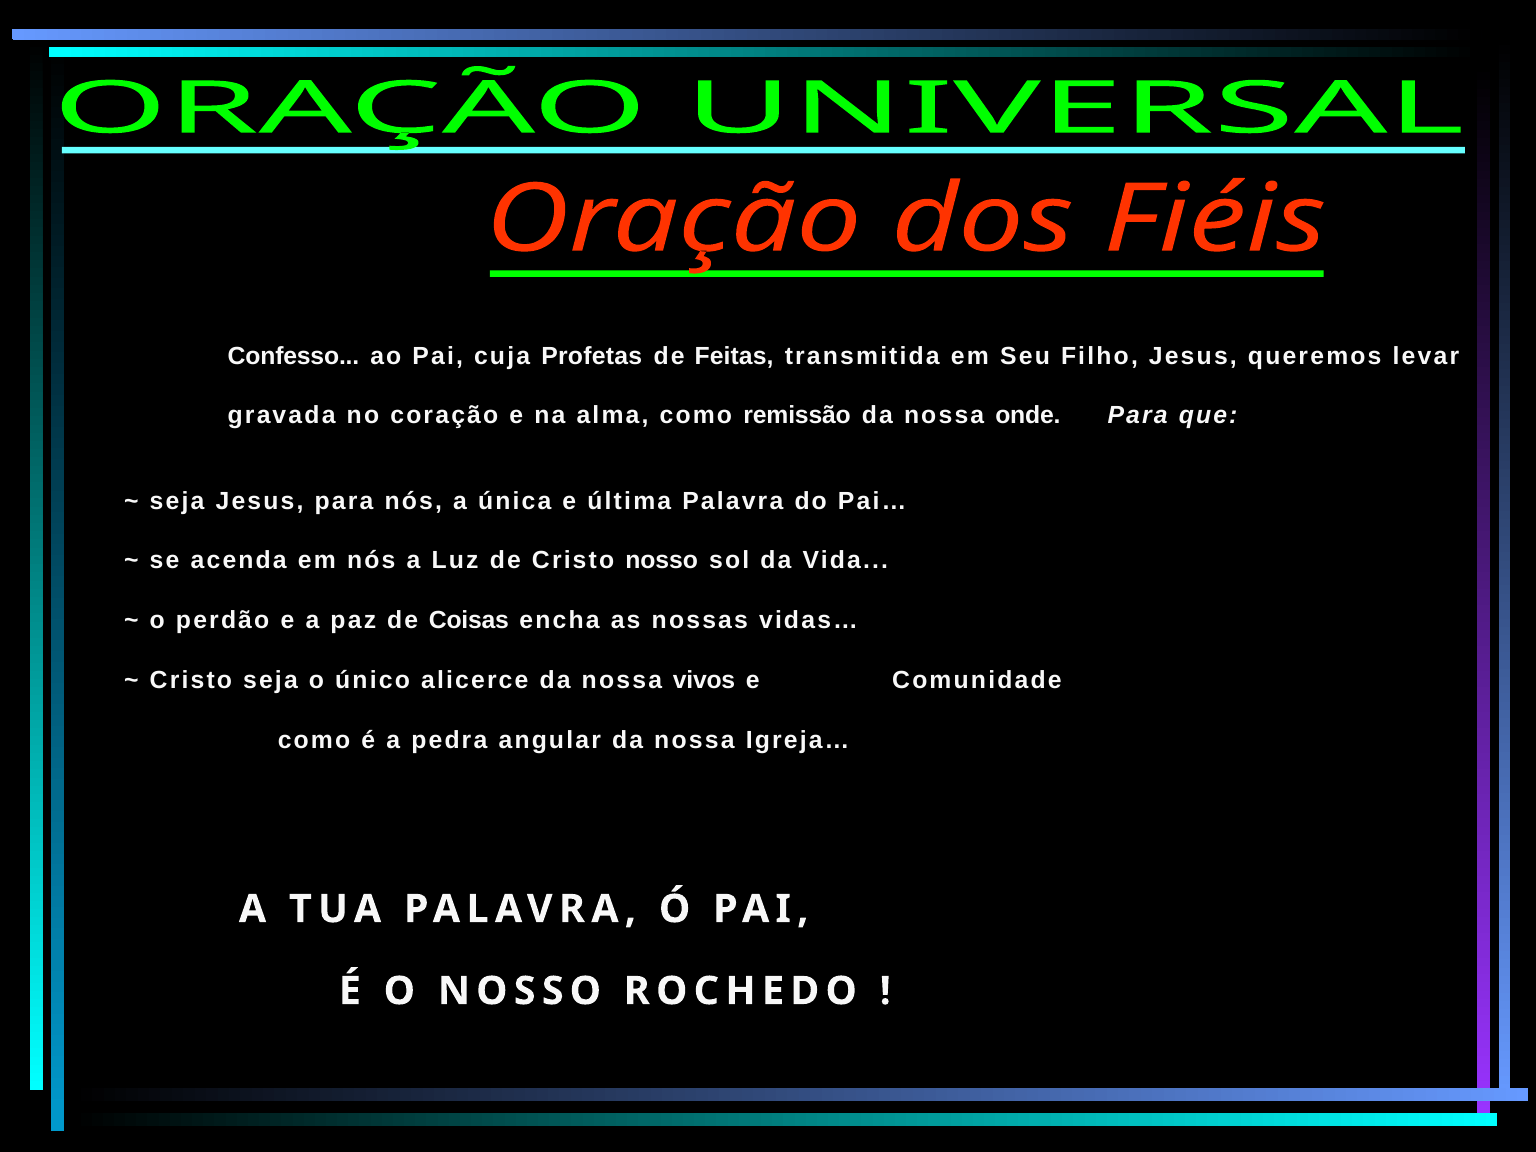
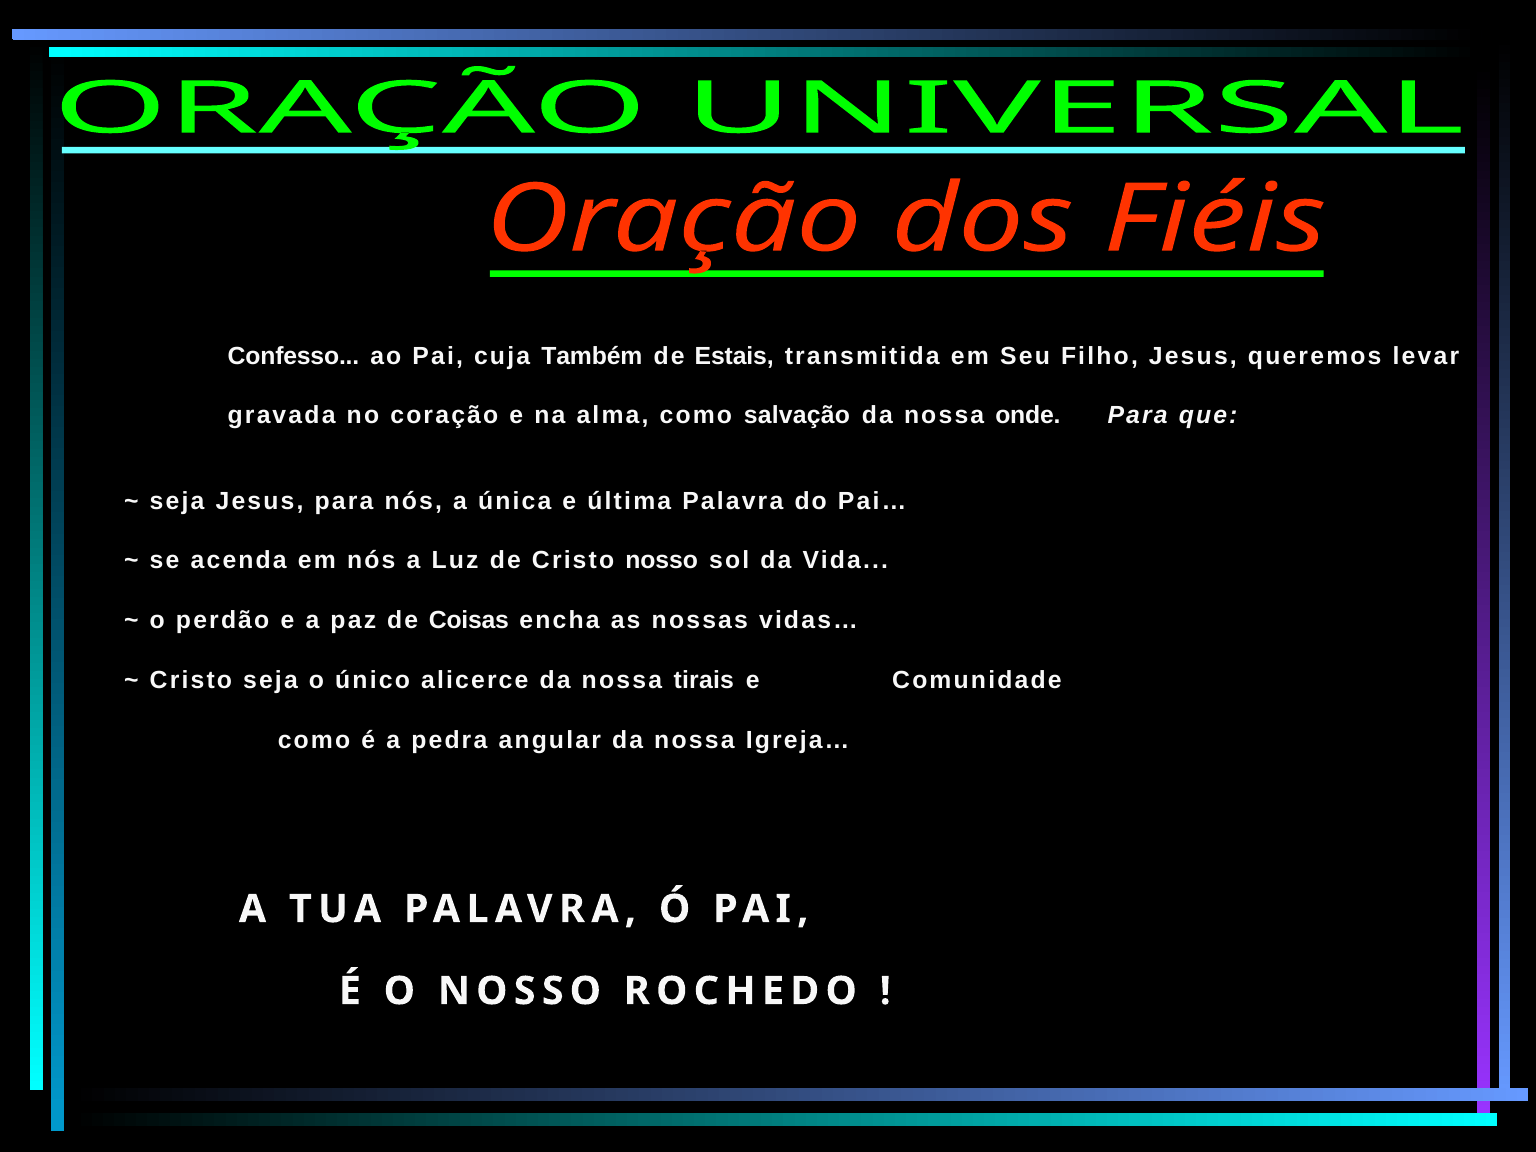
Profetas: Profetas -> Também (592, 356)
Feitas: Feitas -> Estais (734, 356)
remissão: remissão -> salvação (797, 416)
vivos: vivos -> tirais (704, 680)
